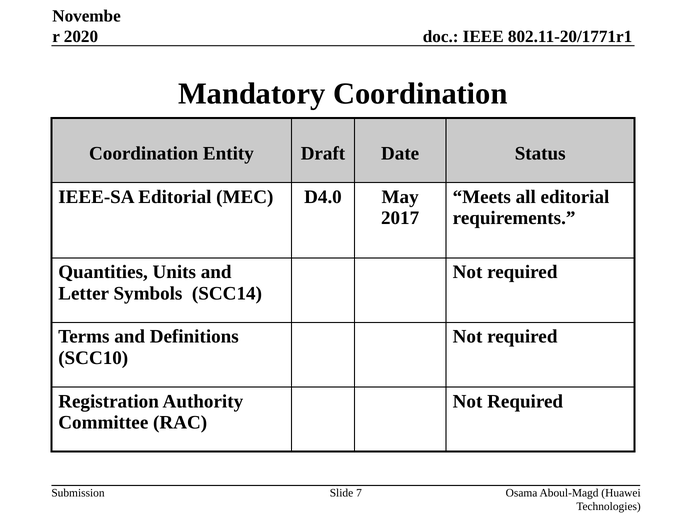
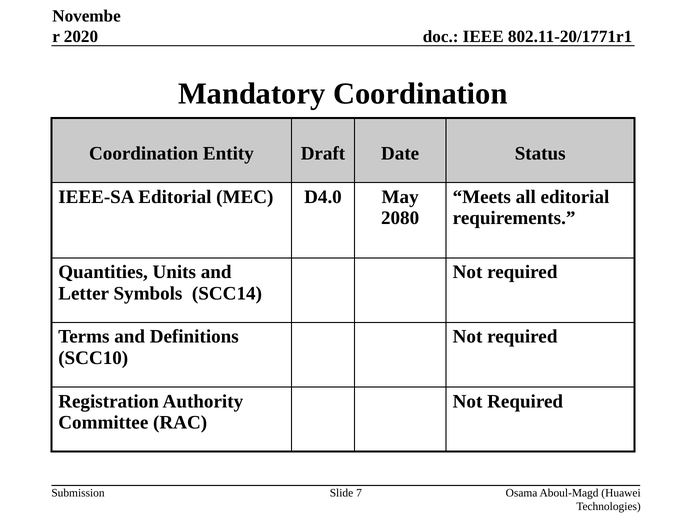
2017: 2017 -> 2080 (400, 218)
